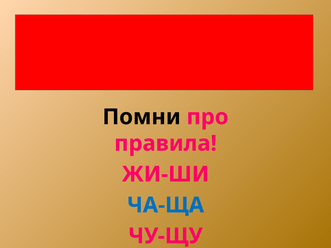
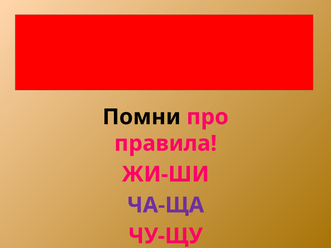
ЧА-ЩА colour: blue -> purple (165, 205)
